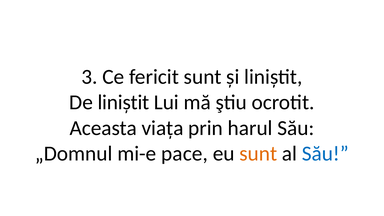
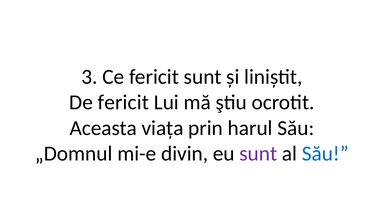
De liniștit: liniștit -> fericit (123, 102)
pace: pace -> divin (185, 154)
sunt colour: orange -> purple (258, 154)
